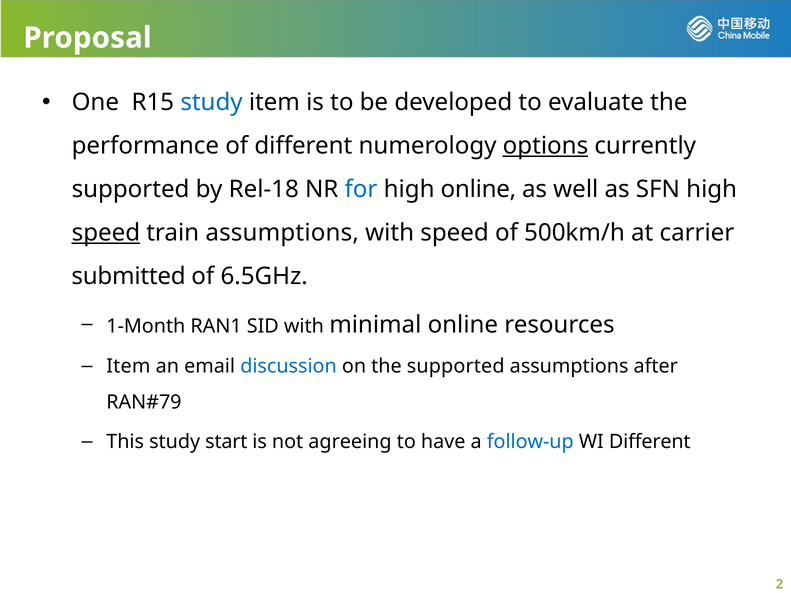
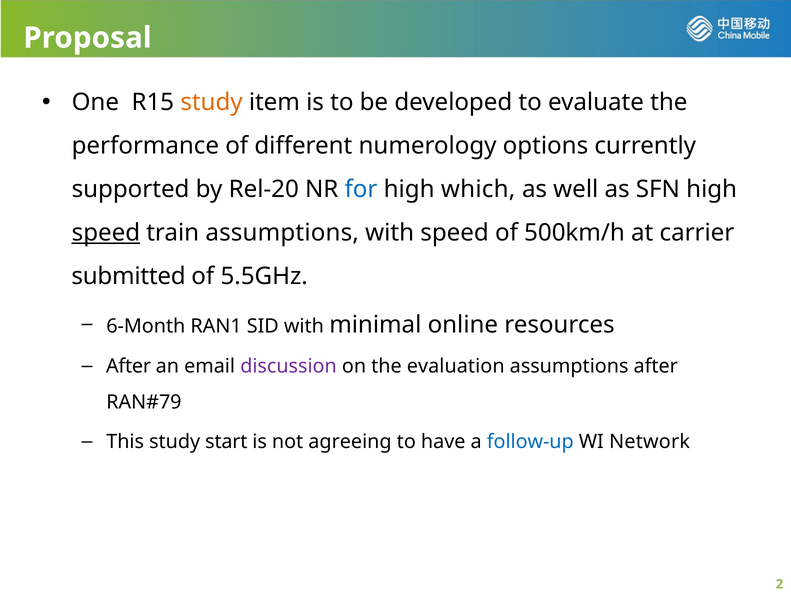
study colour: blue -> orange (212, 103)
options underline: present -> none (545, 146)
Rel-18: Rel-18 -> Rel-20 (264, 189)
high online: online -> which (478, 189)
6.5GHz: 6.5GHz -> 5.5GHz (264, 276)
1-Month: 1-Month -> 6-Month (146, 326)
Item: Item -> After (129, 367)
discussion colour: blue -> purple (289, 367)
the supported: supported -> evaluation (456, 367)
WI Different: Different -> Network (650, 442)
